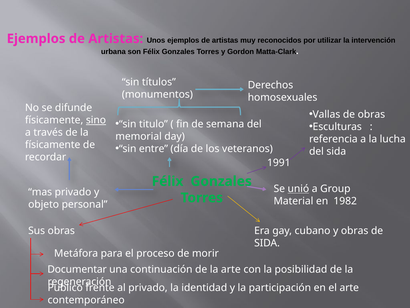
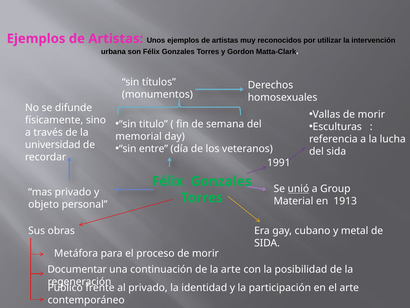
Vallas de obras: obras -> morir (371, 114)
sino underline: present -> none (96, 120)
físicamente: físicamente -> universidad (53, 145)
1982: 1982 -> 1913 (345, 201)
y obras: obras -> metal (355, 230)
